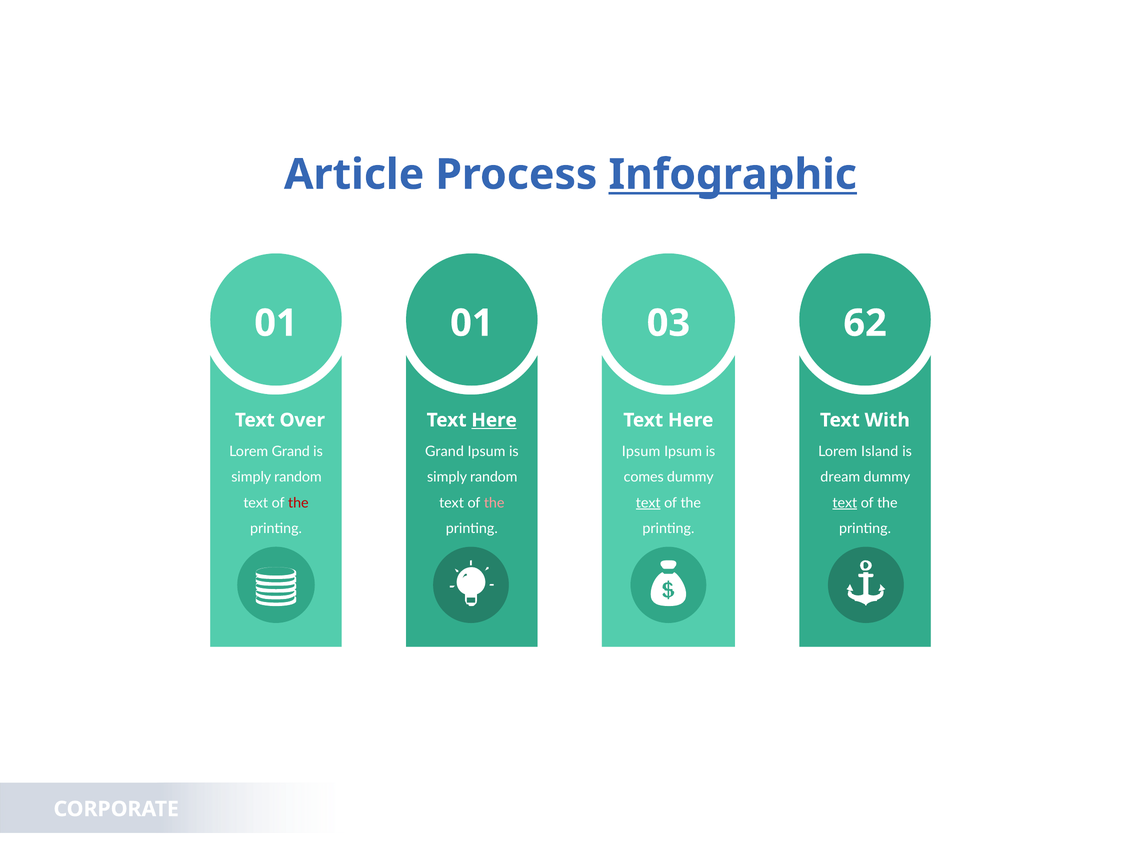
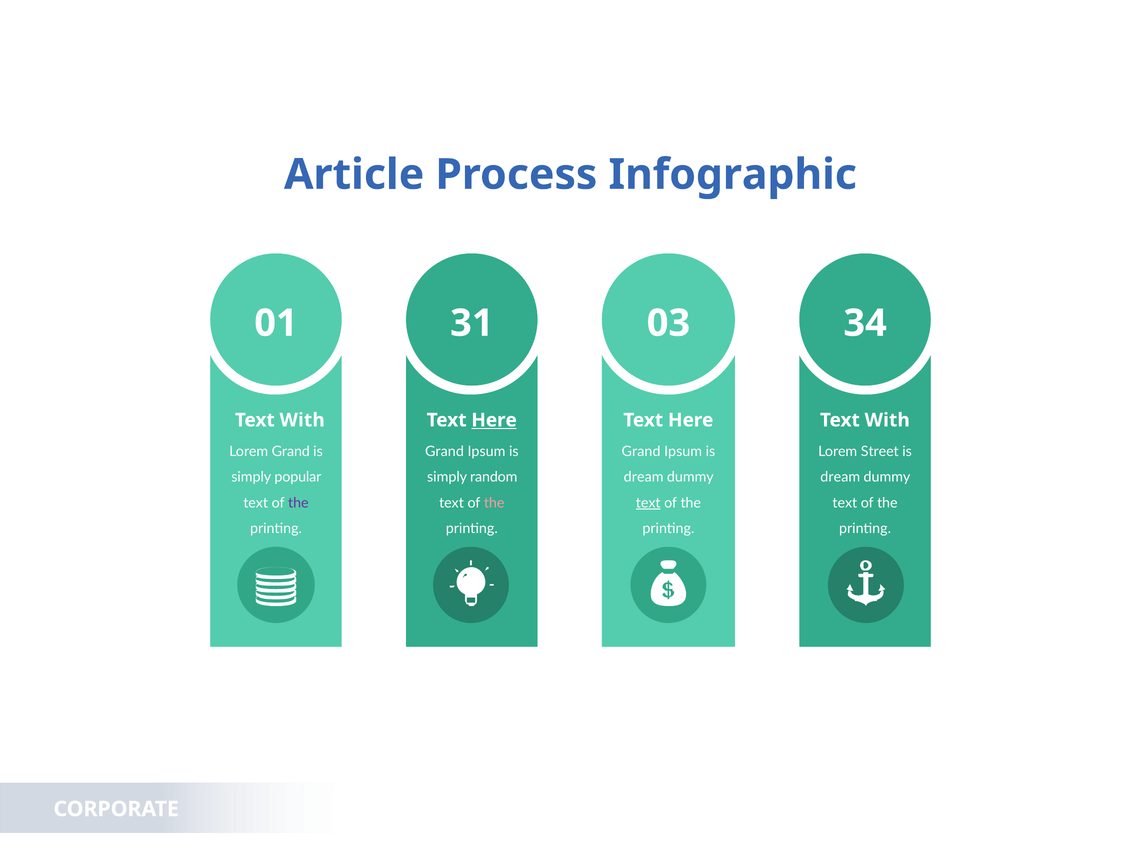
Infographic underline: present -> none (733, 175)
01 01: 01 -> 31 (472, 323)
62: 62 -> 34 (865, 323)
Over: Over -> With (302, 420)
Ipsum: Ipsum -> Grand (641, 451)
Island: Island -> Street (880, 451)
random: random -> popular (298, 477)
comes: comes -> dream (644, 477)
the colour: red -> purple (298, 503)
text underline: present -> none (845, 503)
